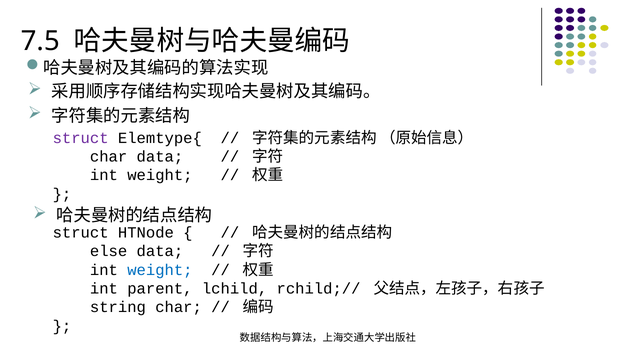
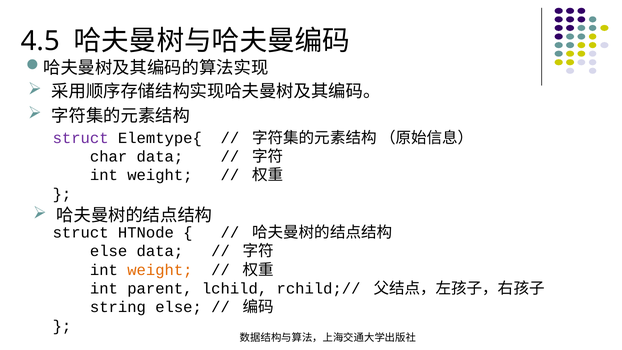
7.5: 7.5 -> 4.5 (40, 41)
weight colour: blue -> orange (160, 270)
string char: char -> else (179, 307)
